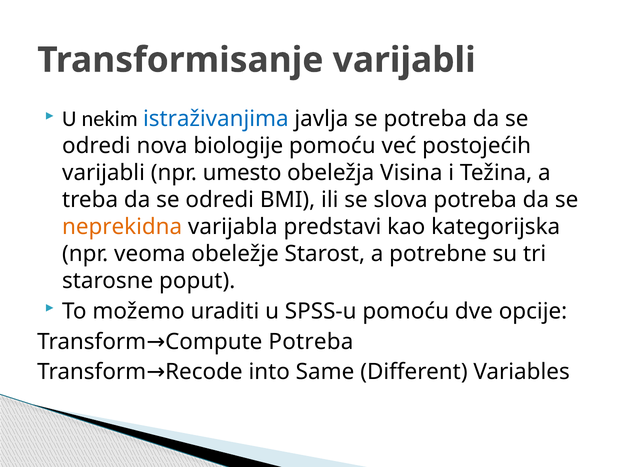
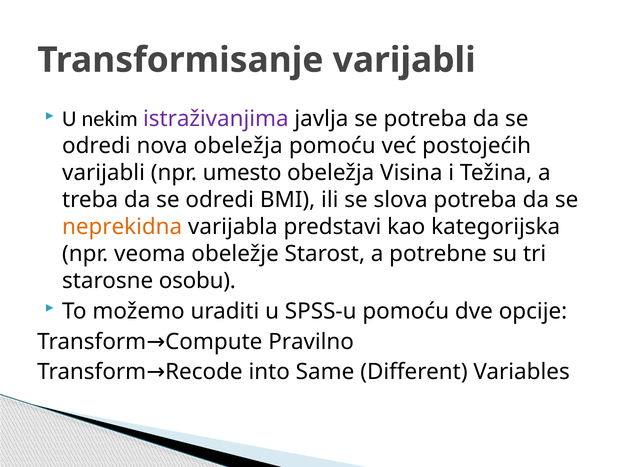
istraživanjima colour: blue -> purple (216, 119)
nova biologije: biologije -> obeležja (238, 146)
poput: poput -> osobu (197, 280)
Potreba: Potreba -> Pravilno (311, 341)
